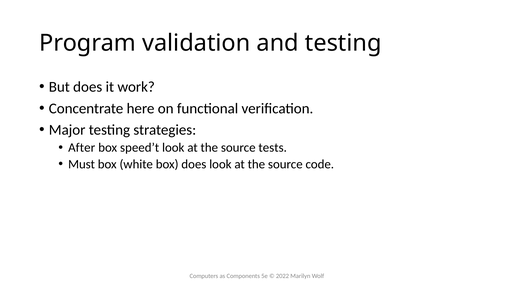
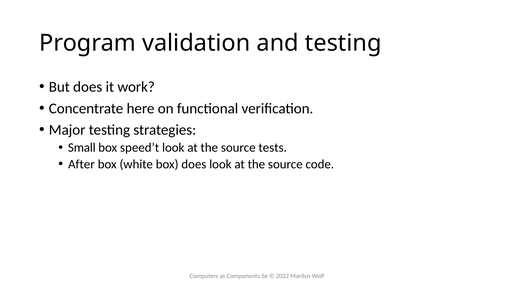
After: After -> Small (82, 148)
Must: Must -> After (81, 164)
